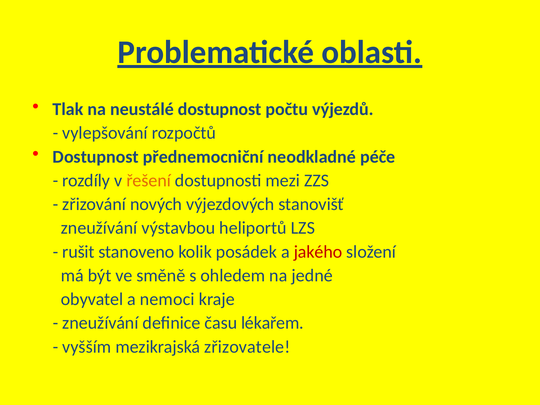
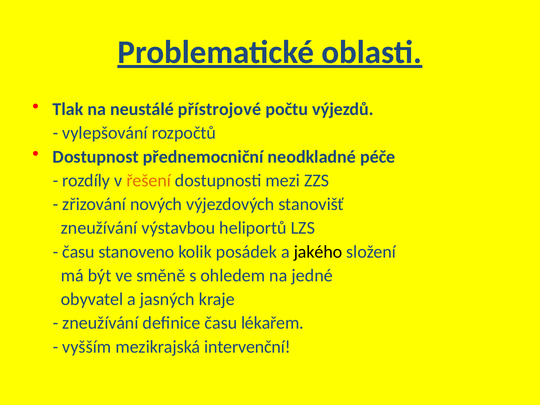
neustálé dostupnost: dostupnost -> přístrojové (220, 109)
rušit: rušit -> času (78, 252)
jakého colour: red -> black (318, 252)
nemoci: nemoci -> jasných (167, 299)
zřizovatele: zřizovatele -> intervenční (247, 347)
